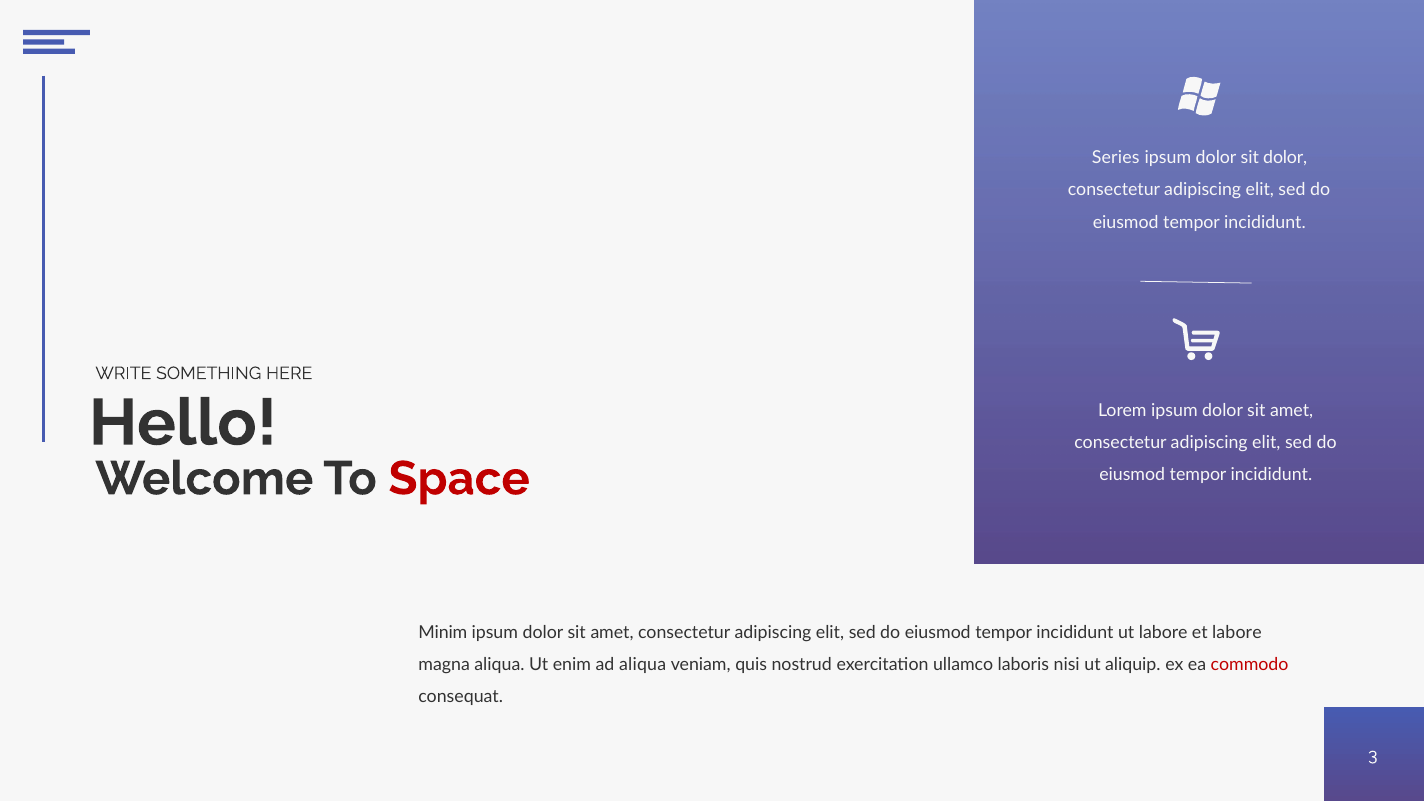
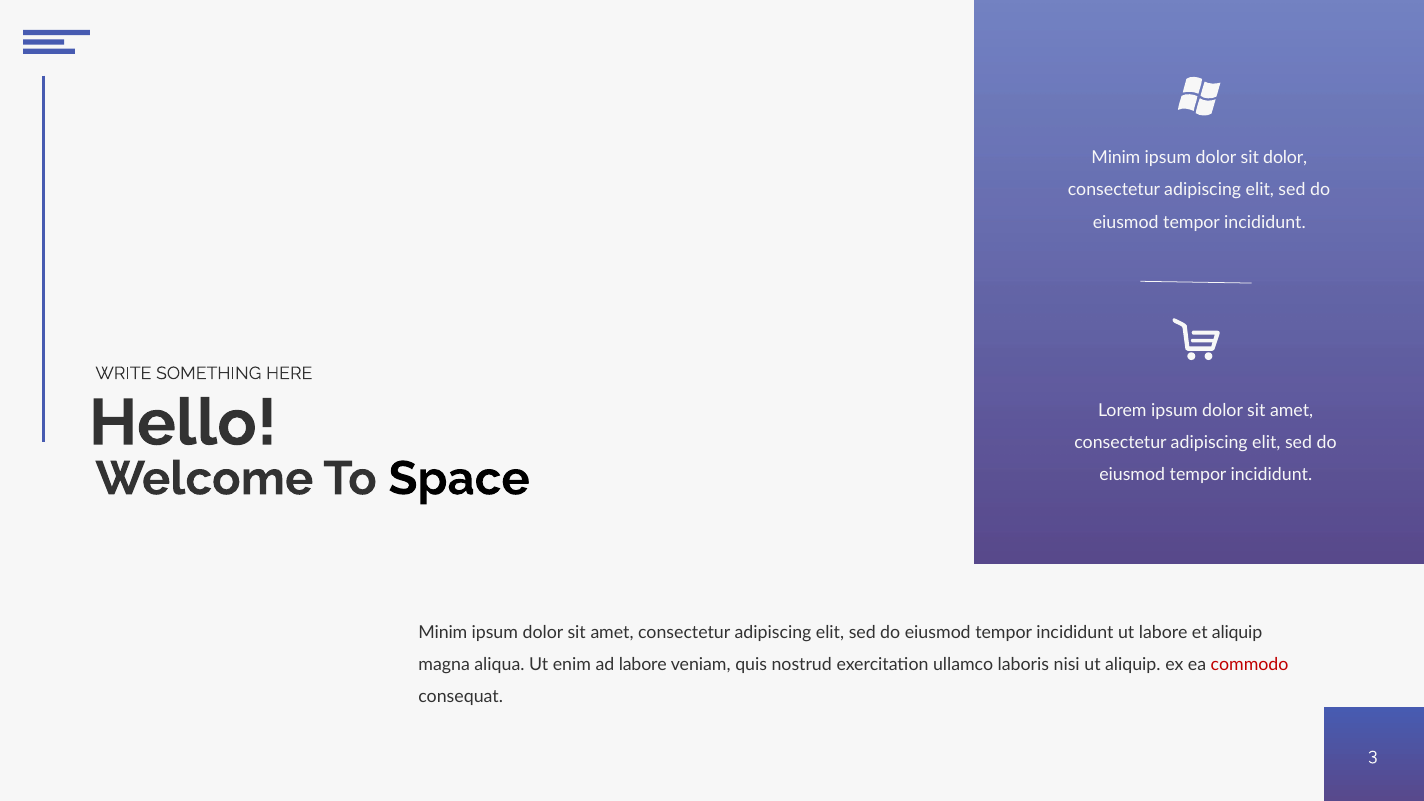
Series: Series -> Minim (1116, 158)
Space colour: red -> black (459, 479)
et labore: labore -> aliquip (1237, 633)
ad aliqua: aliqua -> labore (643, 665)
